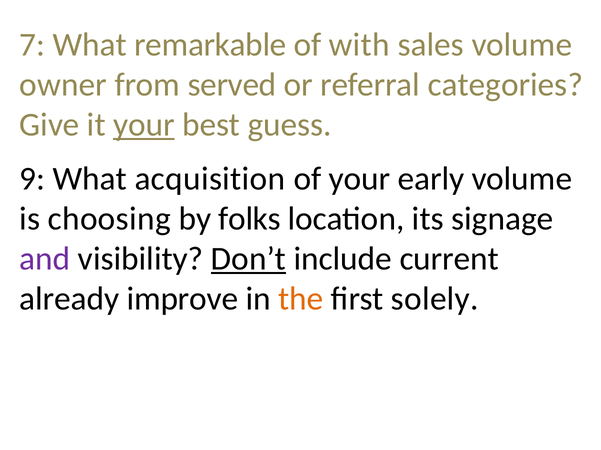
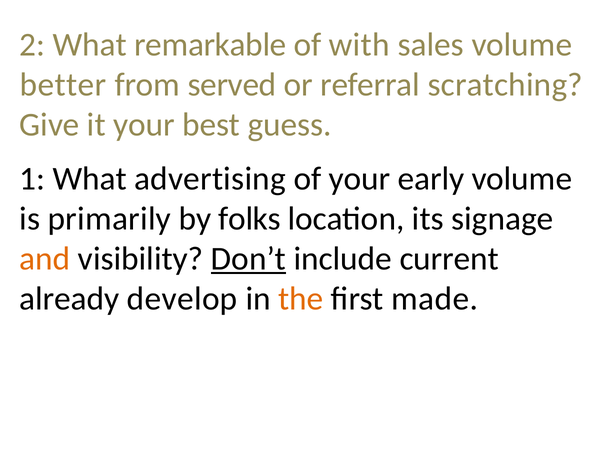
7: 7 -> 2 (32, 45)
owner: owner -> better (63, 85)
categories: categories -> scratching (505, 85)
your underline: present -> none (144, 125)
9: 9 -> 1 (32, 179)
acquisition: acquisition -> advertising (210, 179)
choosing: choosing -> primarily (109, 219)
and colour: purple -> orange (45, 259)
improve: improve -> develop (182, 299)
solely: solely -> made (435, 299)
